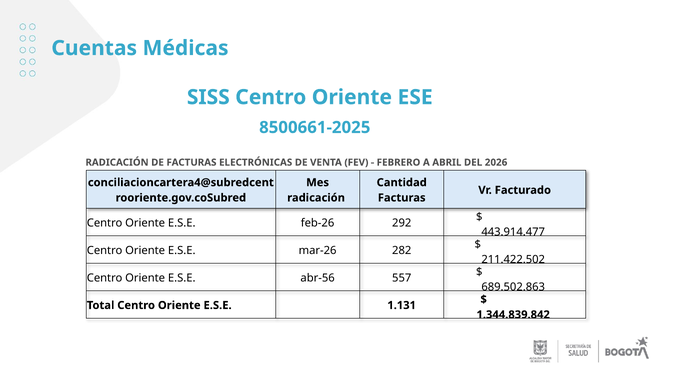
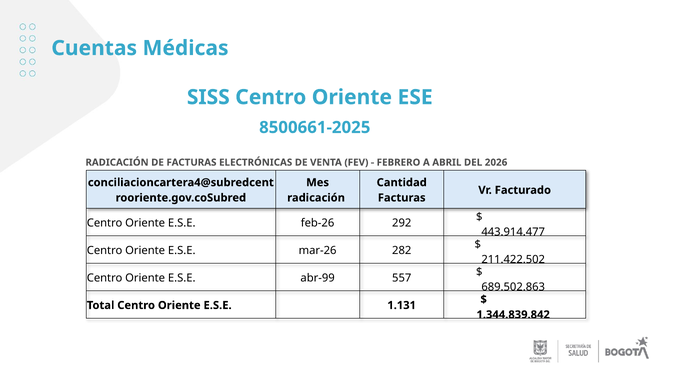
abr-56: abr-56 -> abr-99 (318, 278)
